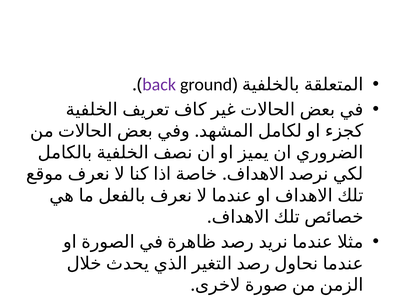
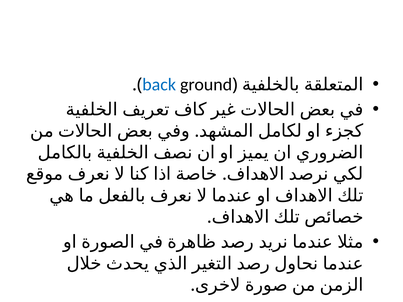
back colour: purple -> blue (159, 85)
